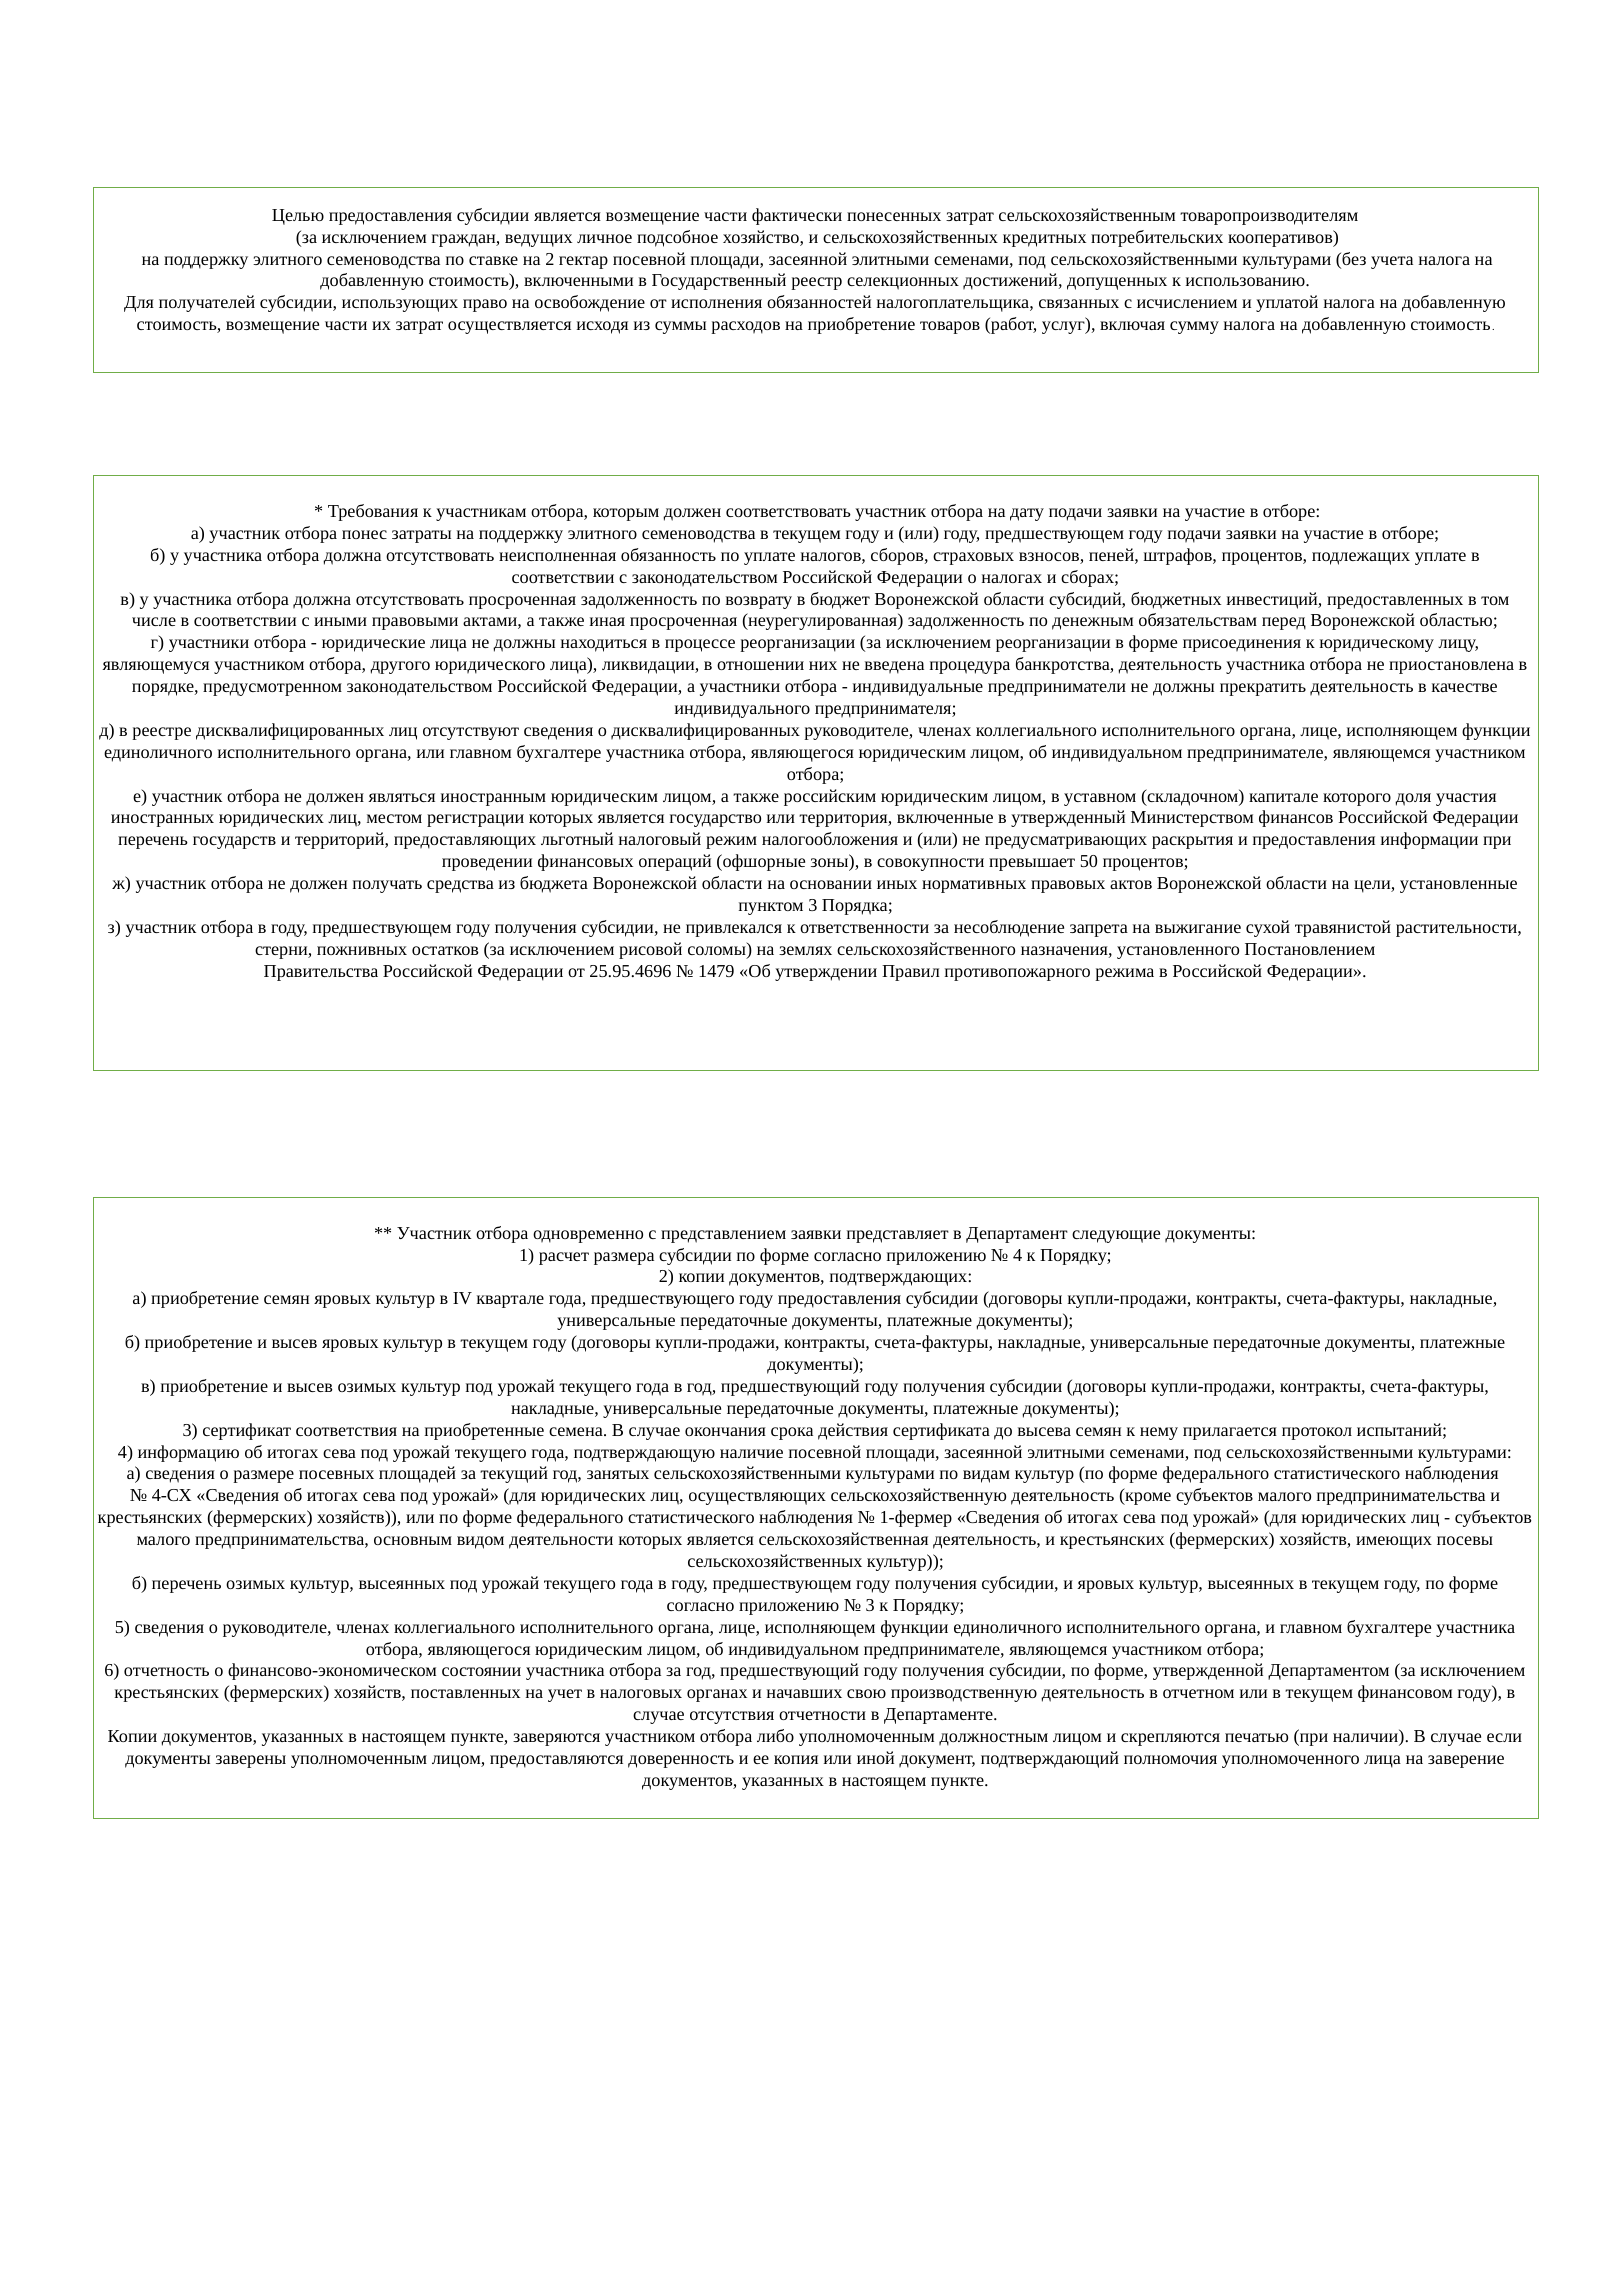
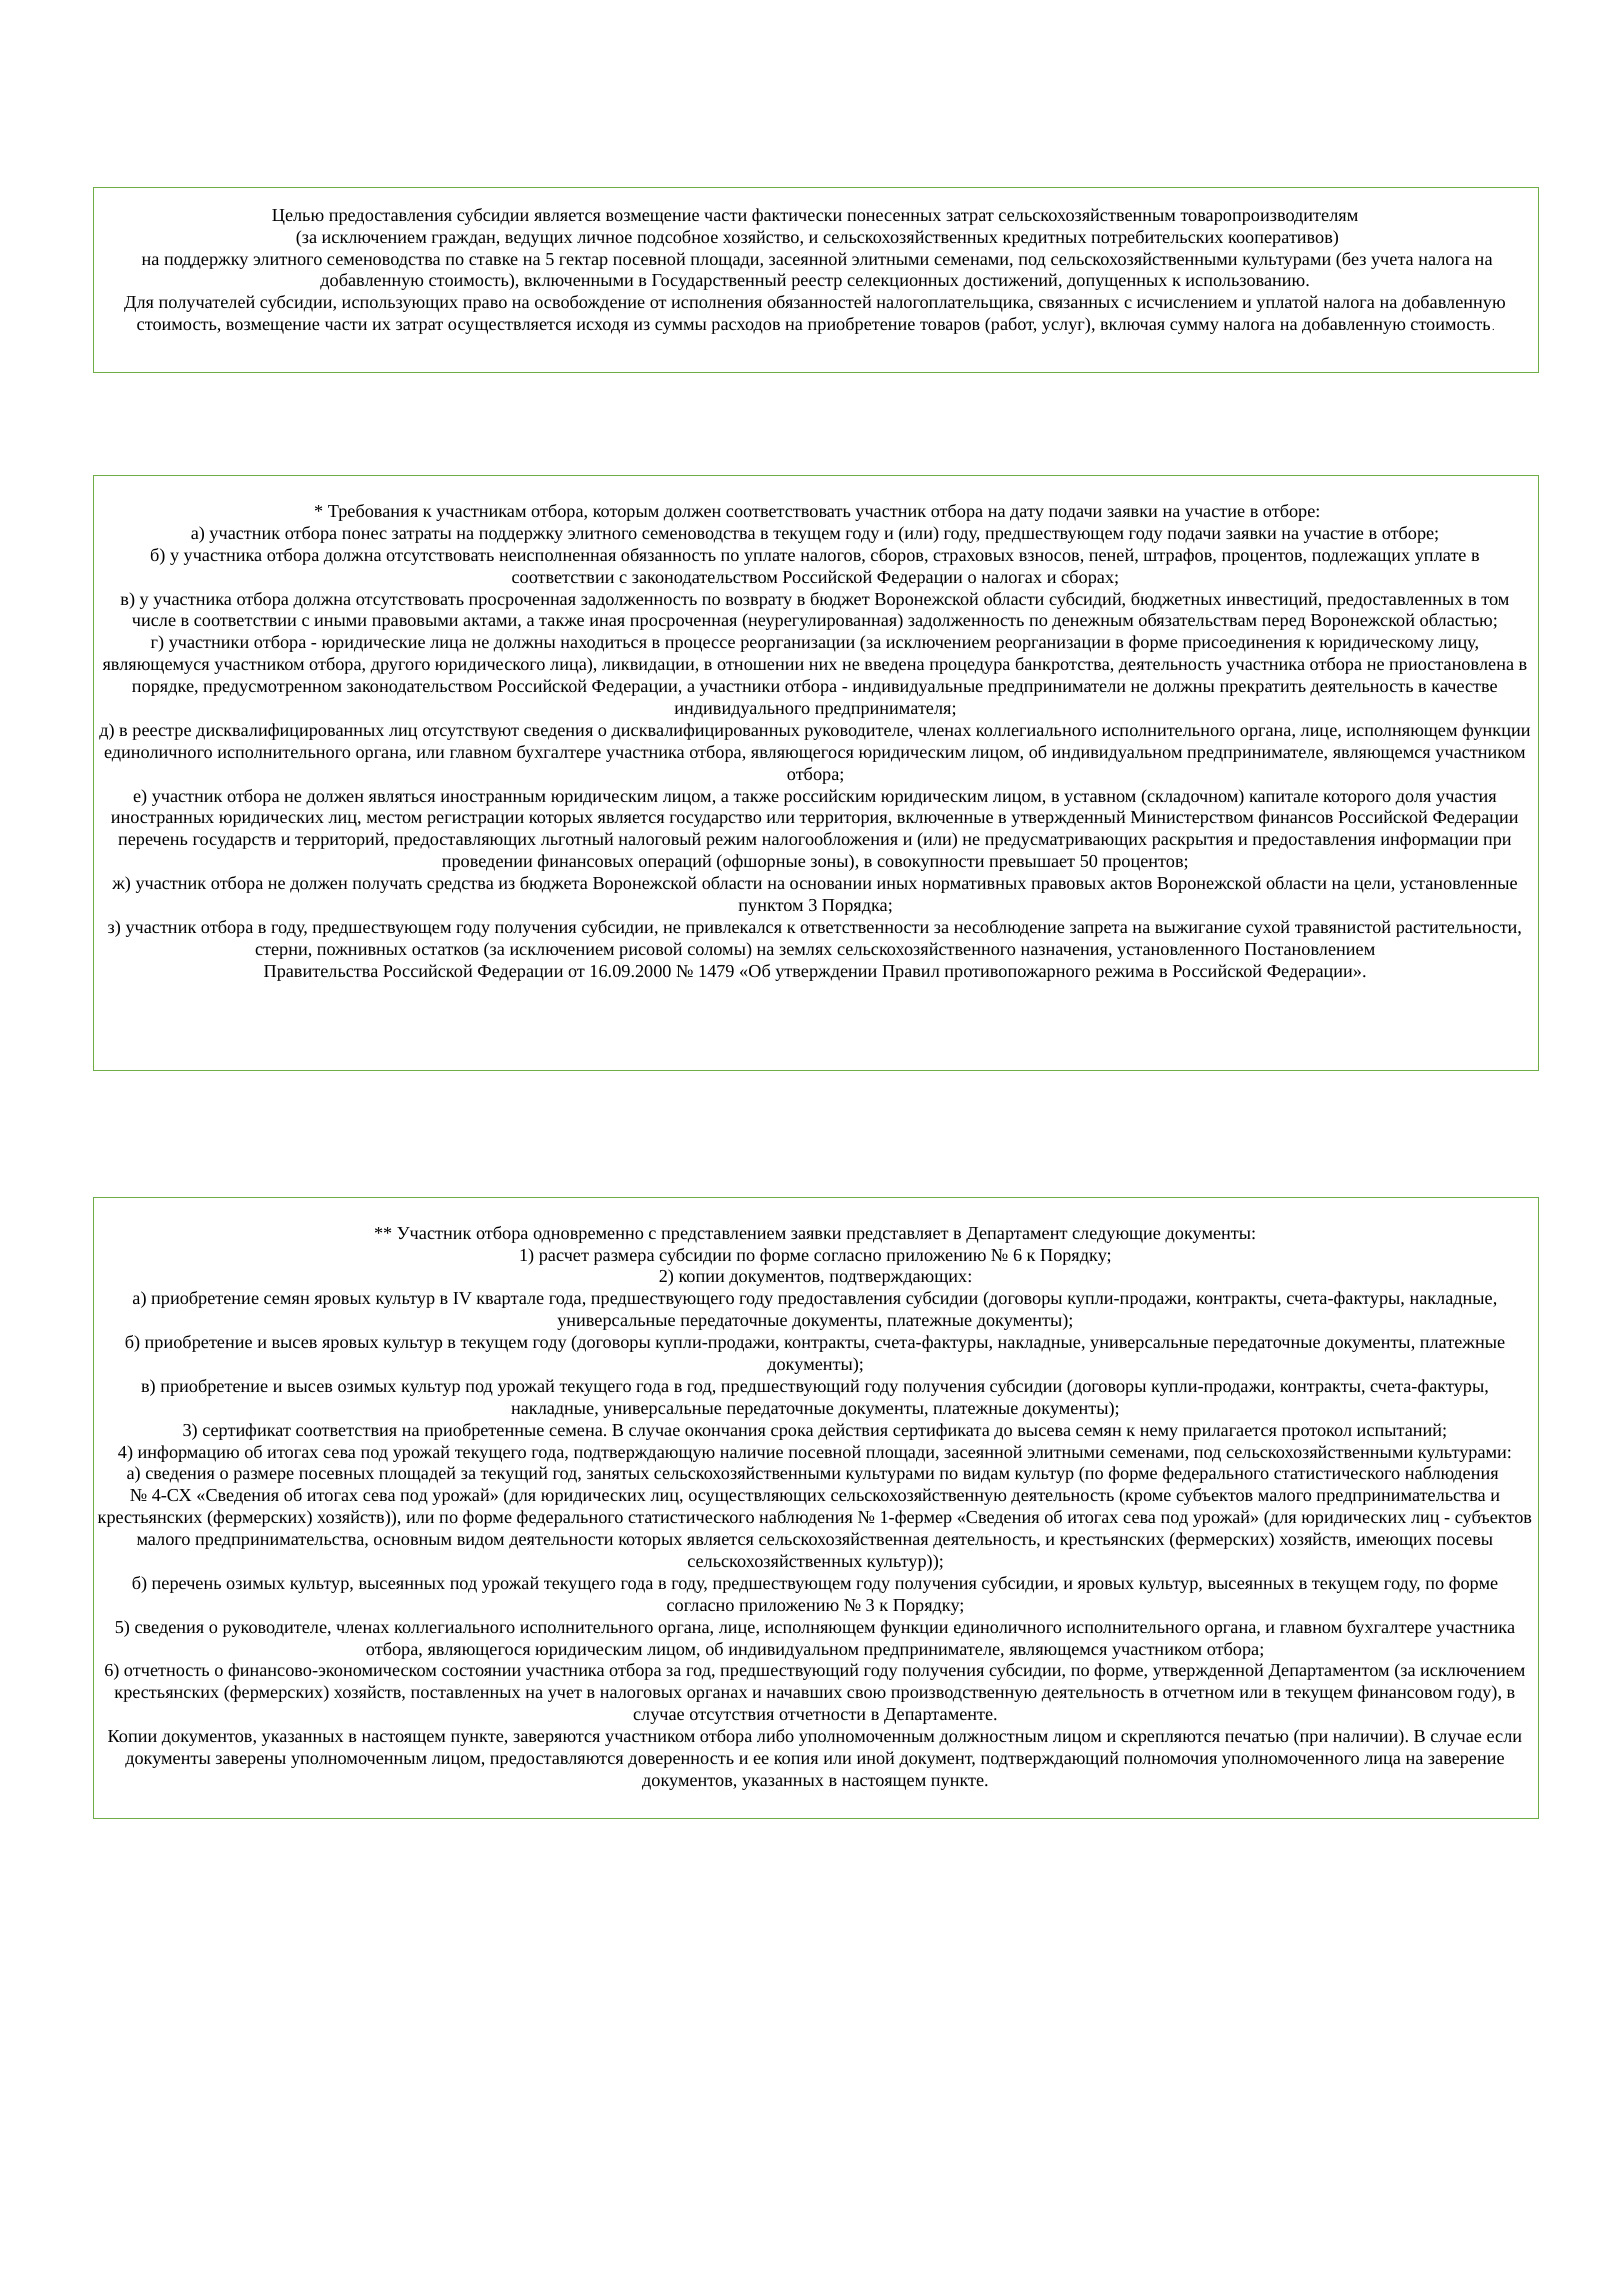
на 2: 2 -> 5 (550, 259)
25.95.4696: 25.95.4696 -> 16.09.2000 (631, 971)
4: 4 -> 6 (1018, 1255)
